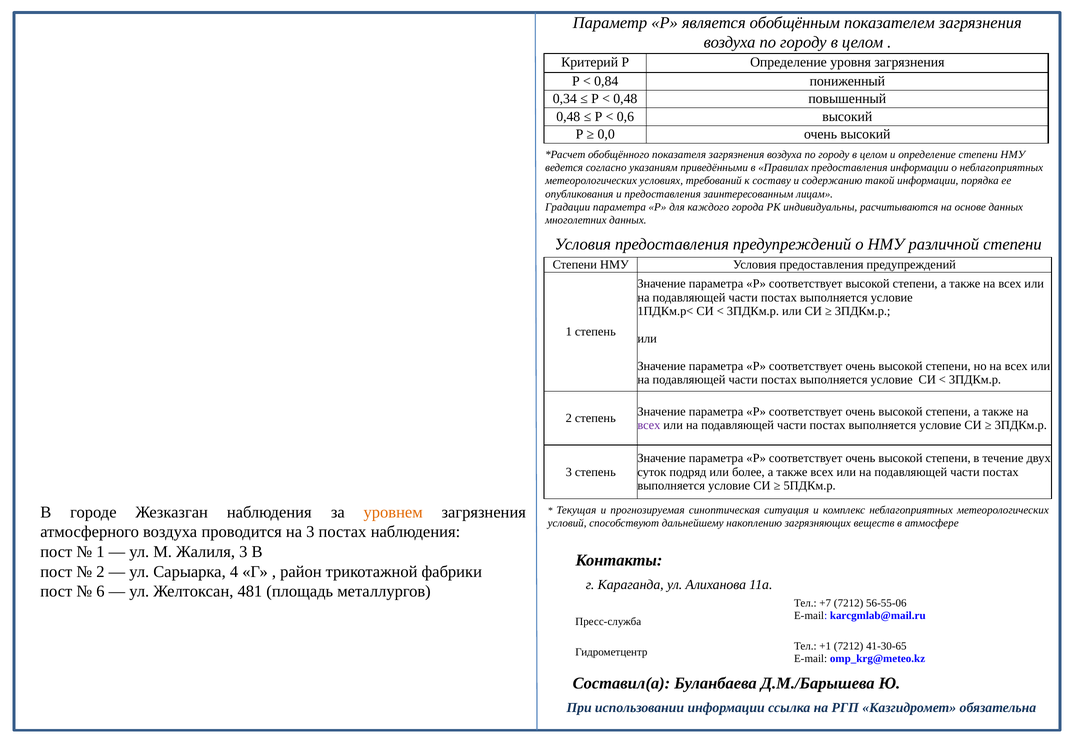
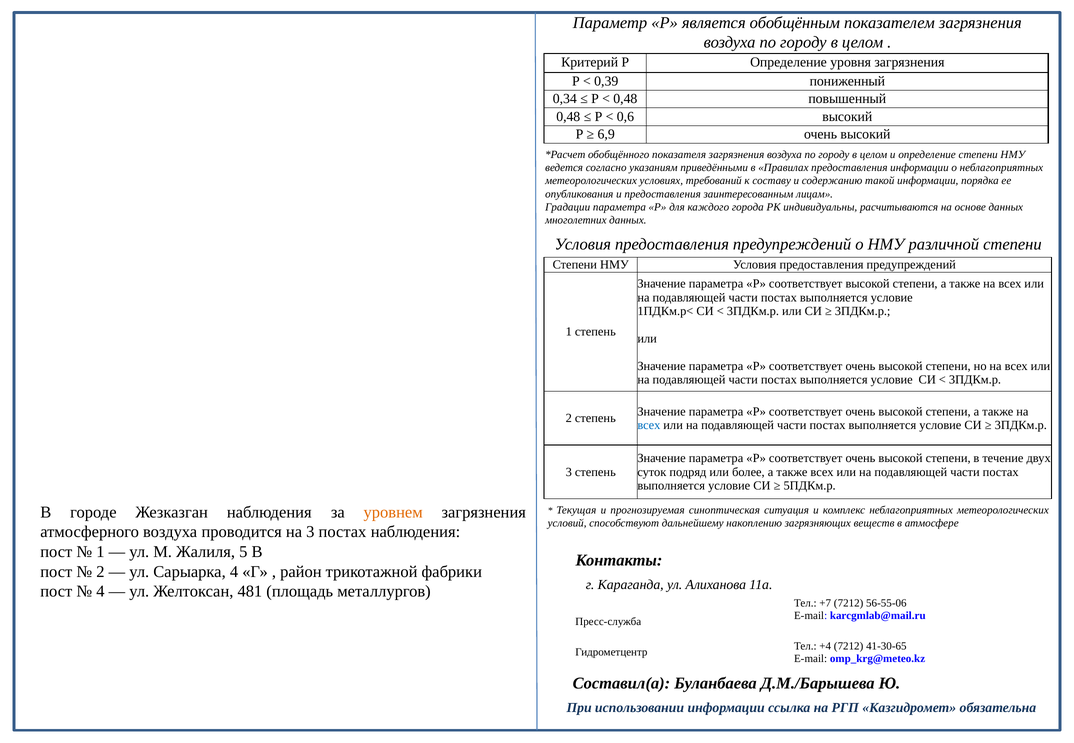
0,84: 0,84 -> 0,39 (606, 81)
0,0: 0,0 -> 6,9 (606, 134)
всех colour: purple -> blue (649, 425)
Жалиля 3: 3 -> 5 (243, 552)
6: 6 -> 4 (100, 592)
+1: +1 -> +4 (825, 647)
